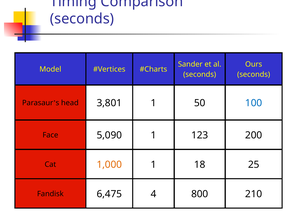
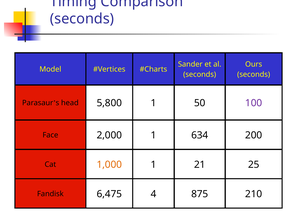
3,801: 3,801 -> 5,800 (109, 103)
100 colour: blue -> purple (254, 103)
5,090: 5,090 -> 2,000 (109, 135)
123: 123 -> 634 (200, 135)
18: 18 -> 21 (200, 164)
800: 800 -> 875 (200, 194)
